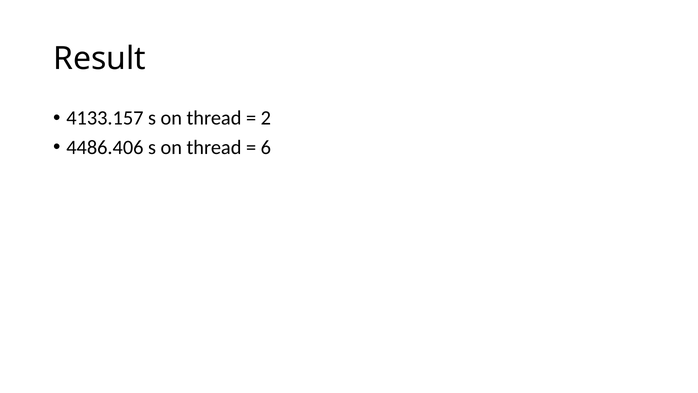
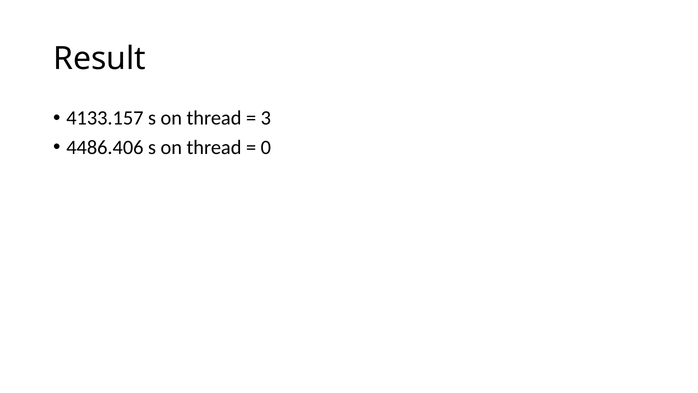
2: 2 -> 3 (266, 118)
6: 6 -> 0 (266, 147)
